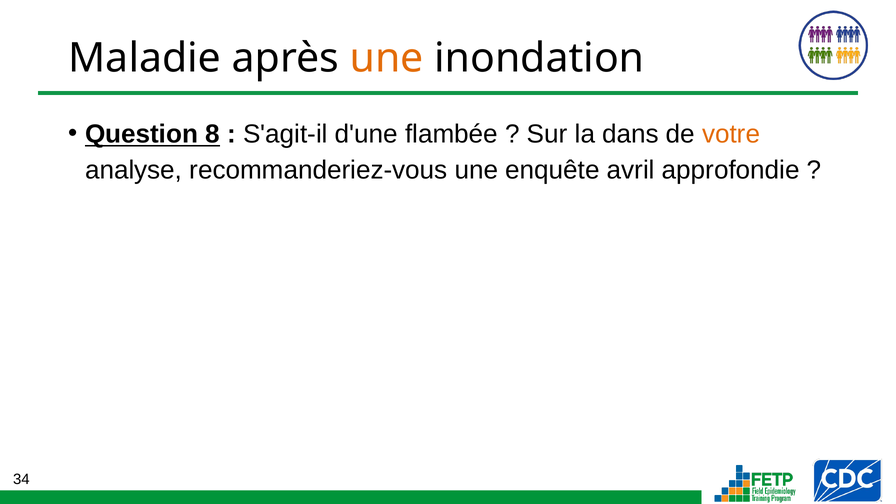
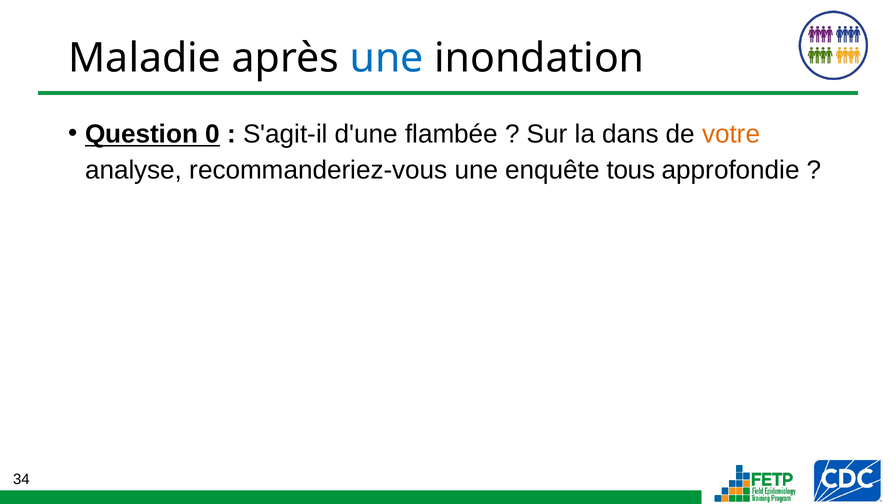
une colour: orange -> blue (387, 58)
8: 8 -> 0 (213, 134)
avril: avril -> tous (631, 170)
